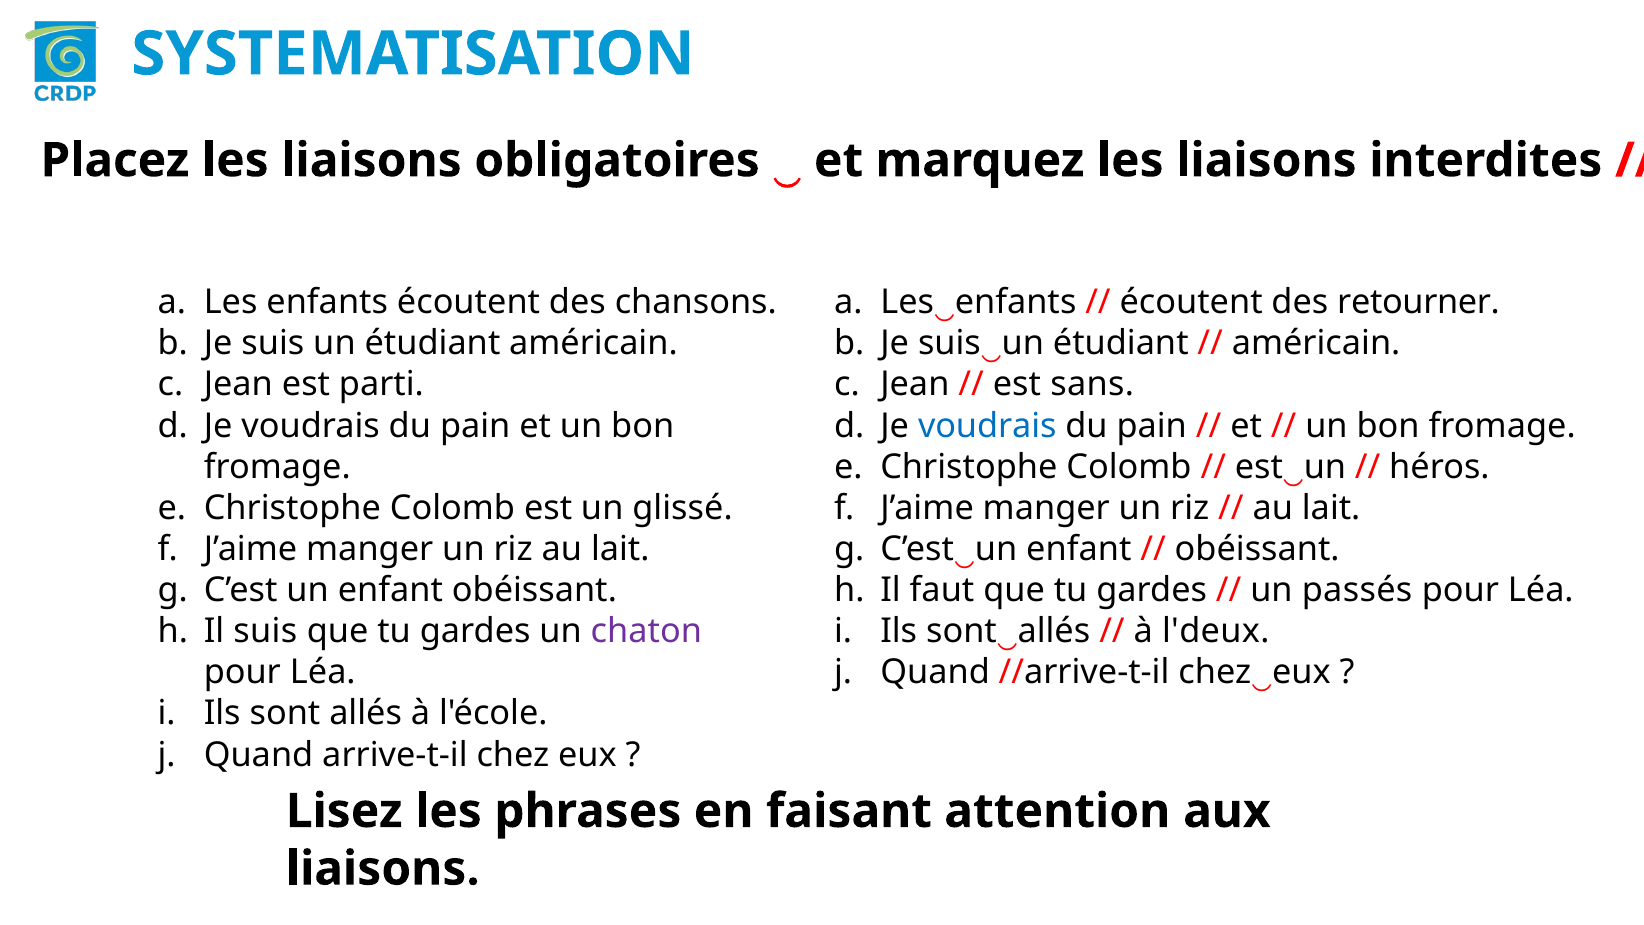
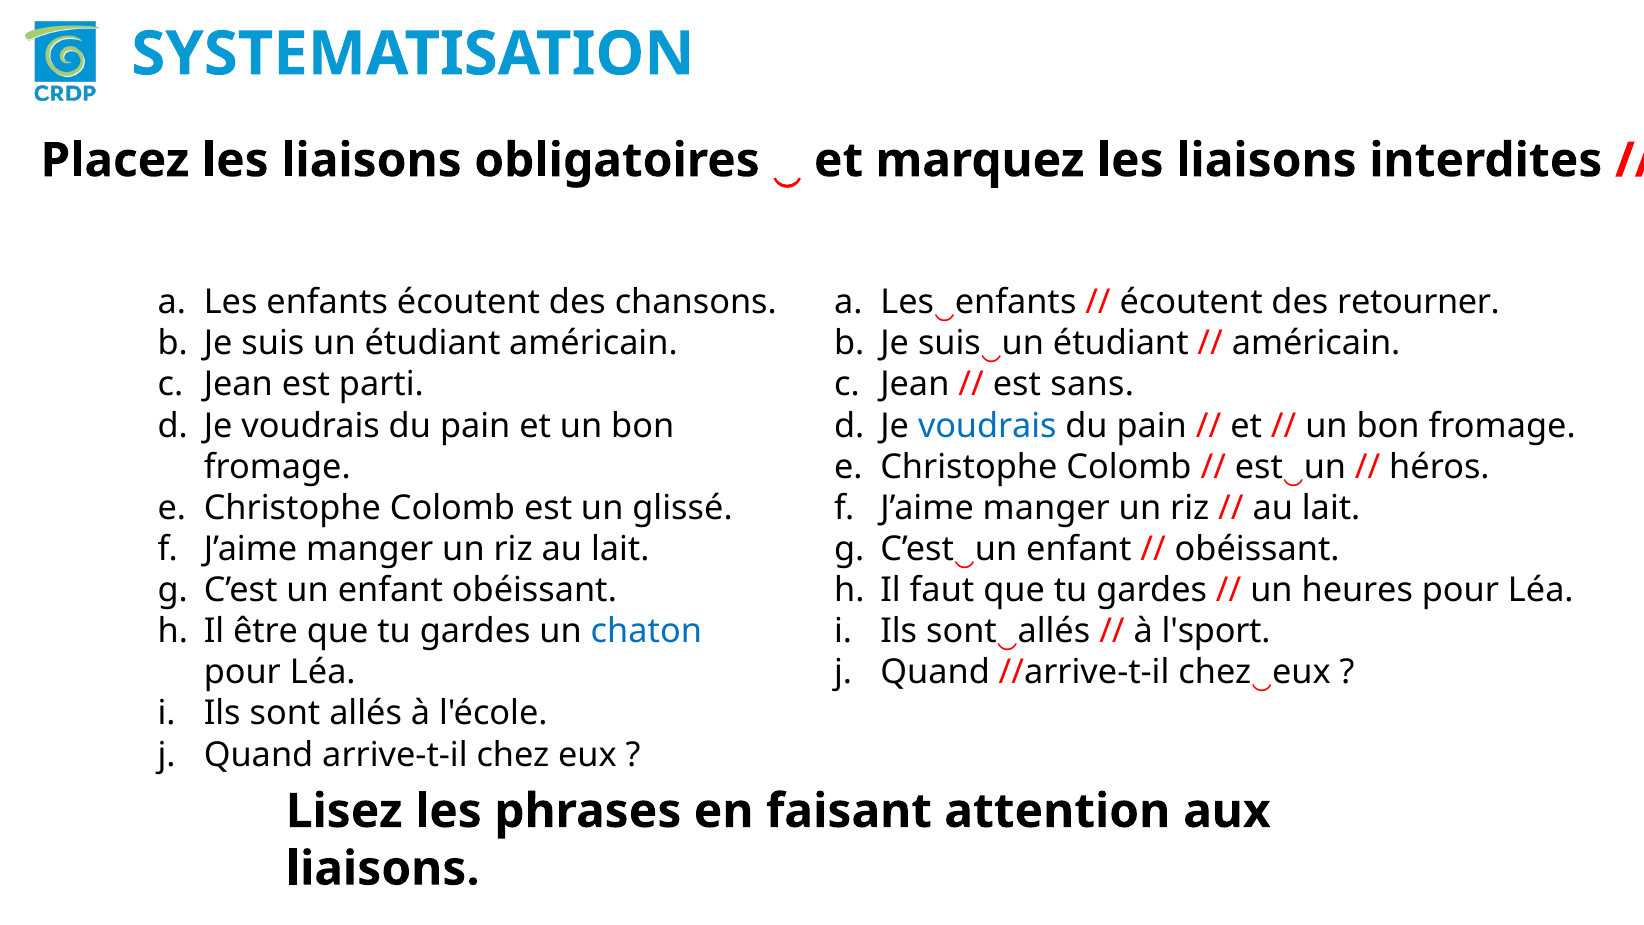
passés: passés -> heures (1357, 590)
Il suis: suis -> être (266, 631)
chaton colour: purple -> blue (646, 631)
l'deux: l'deux -> l'sport (1216, 631)
